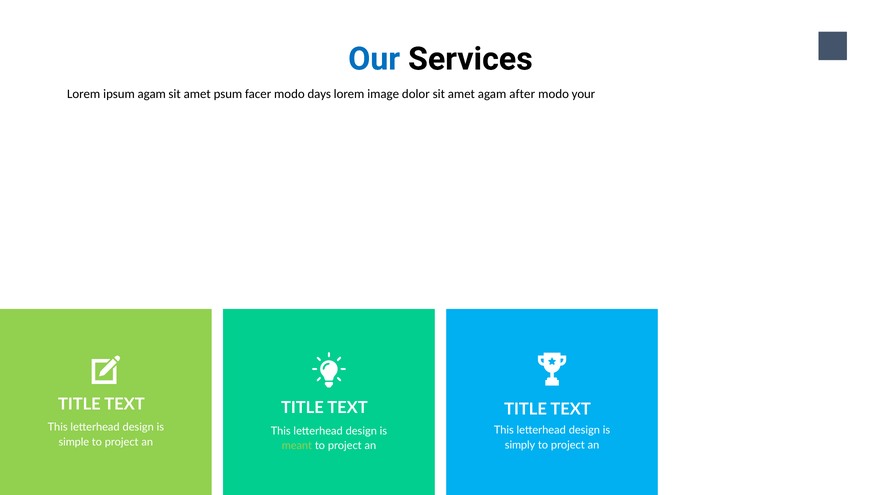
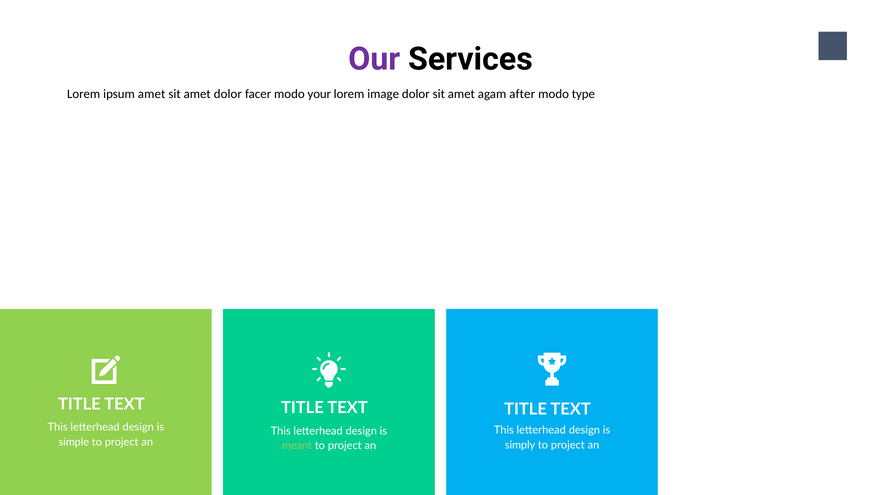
Our colour: blue -> purple (374, 59)
ipsum agam: agam -> amet (152, 94)
amet psum: psum -> dolor (228, 94)
days: days -> your (319, 94)
your: your -> type (583, 94)
